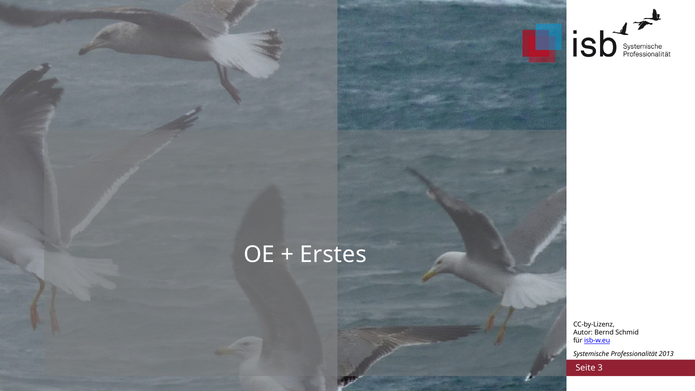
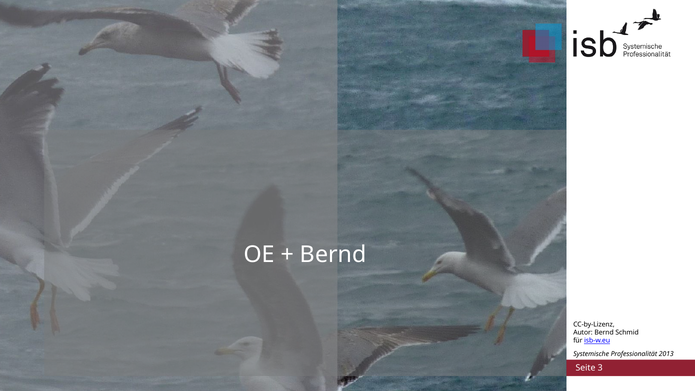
Erstes: Erstes -> Bernd (333, 255)
